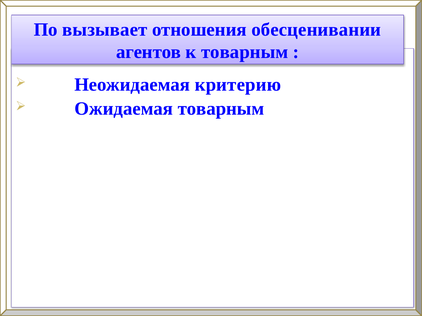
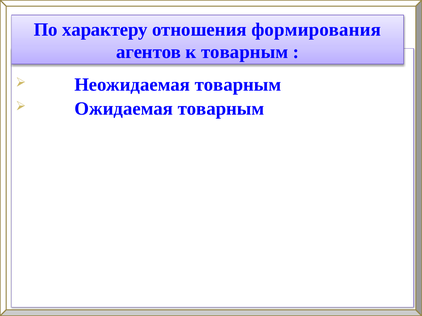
вызывает: вызывает -> характеру (105, 30)
обесценивании: обесценивании -> формирования (316, 30)
Неожидаемая критерию: критерию -> товарным (238, 85)
